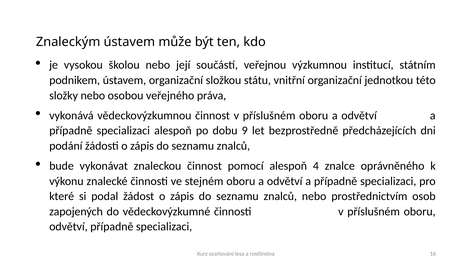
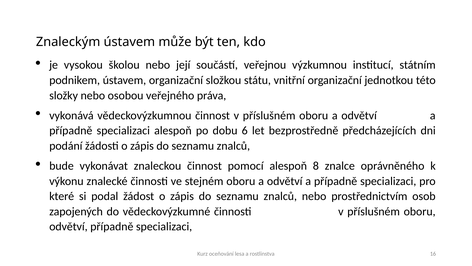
9: 9 -> 6 (245, 130)
4: 4 -> 8 (316, 166)
